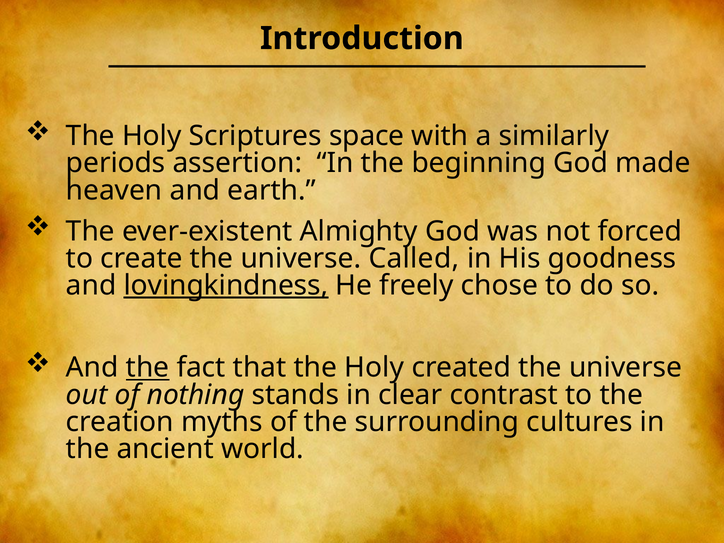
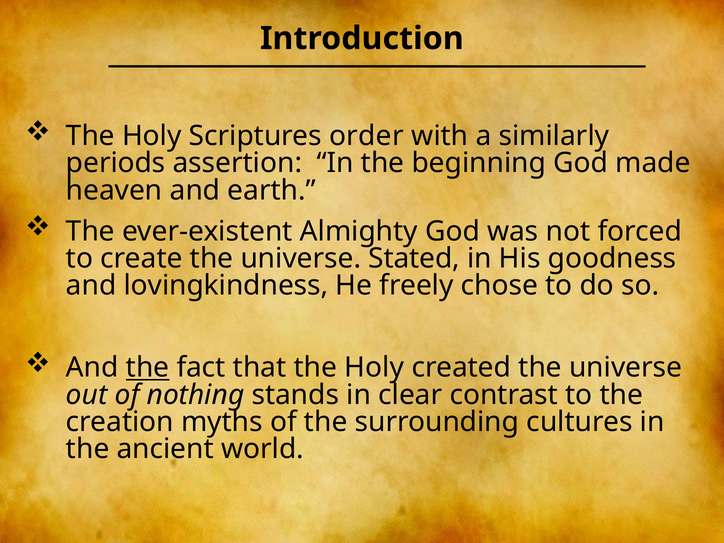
space: space -> order (366, 136)
Called: Called -> Stated (414, 258)
lovingkindness underline: present -> none (226, 285)
